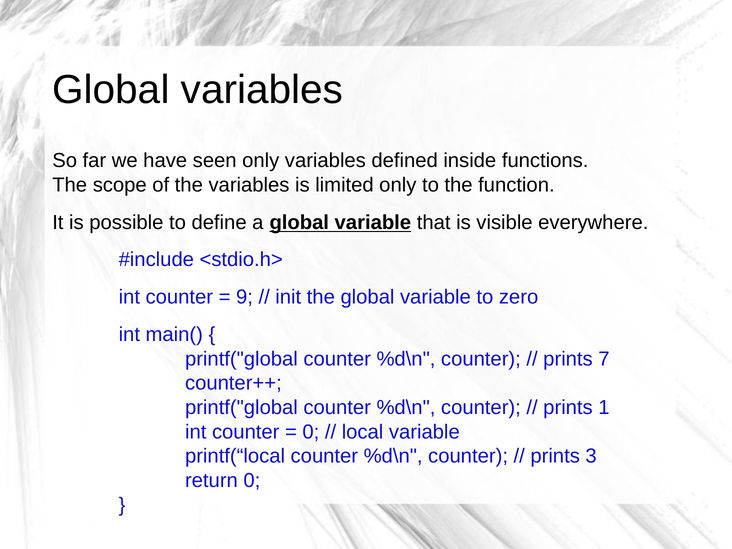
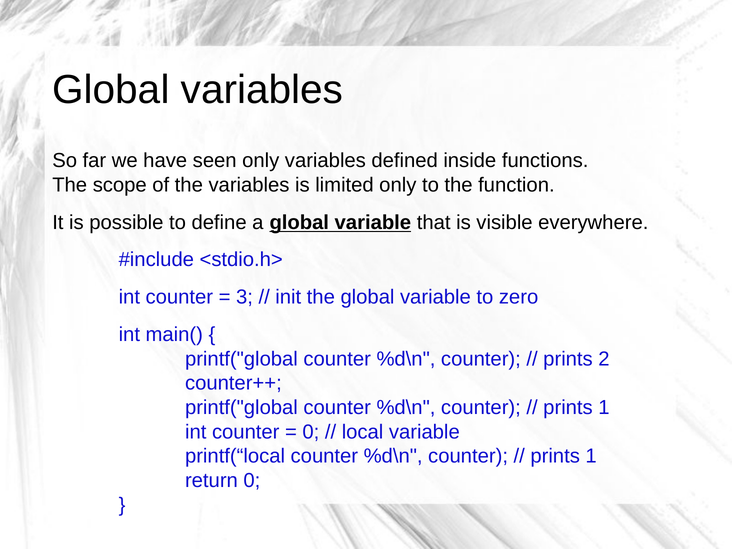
9: 9 -> 3 (245, 297)
7: 7 -> 2 (604, 359)
3: 3 -> 1 (591, 456)
